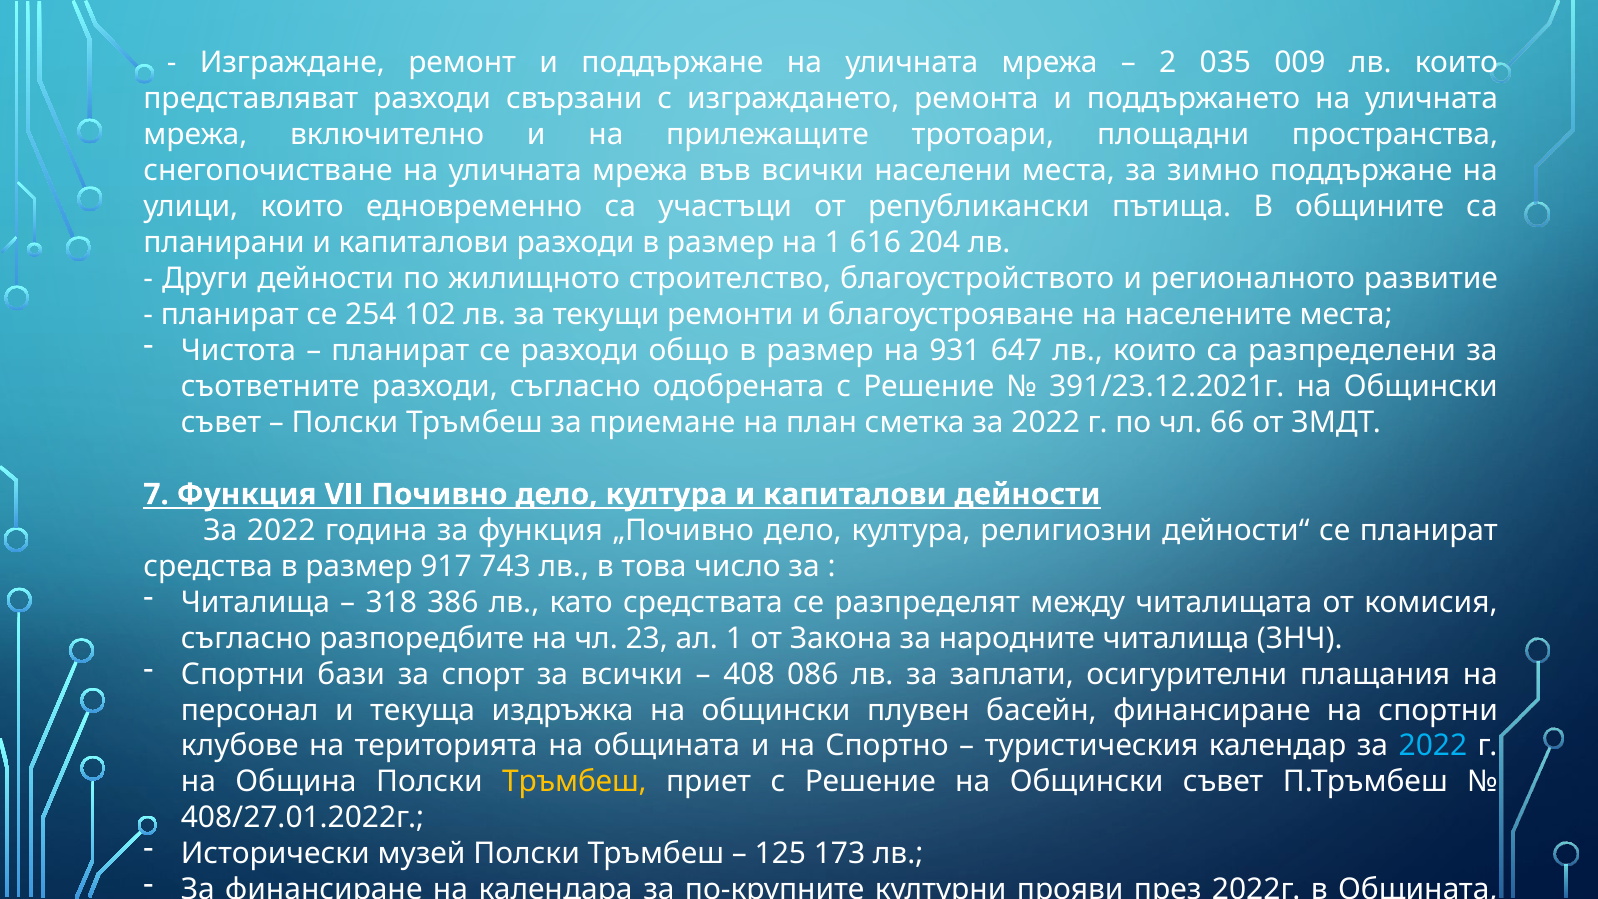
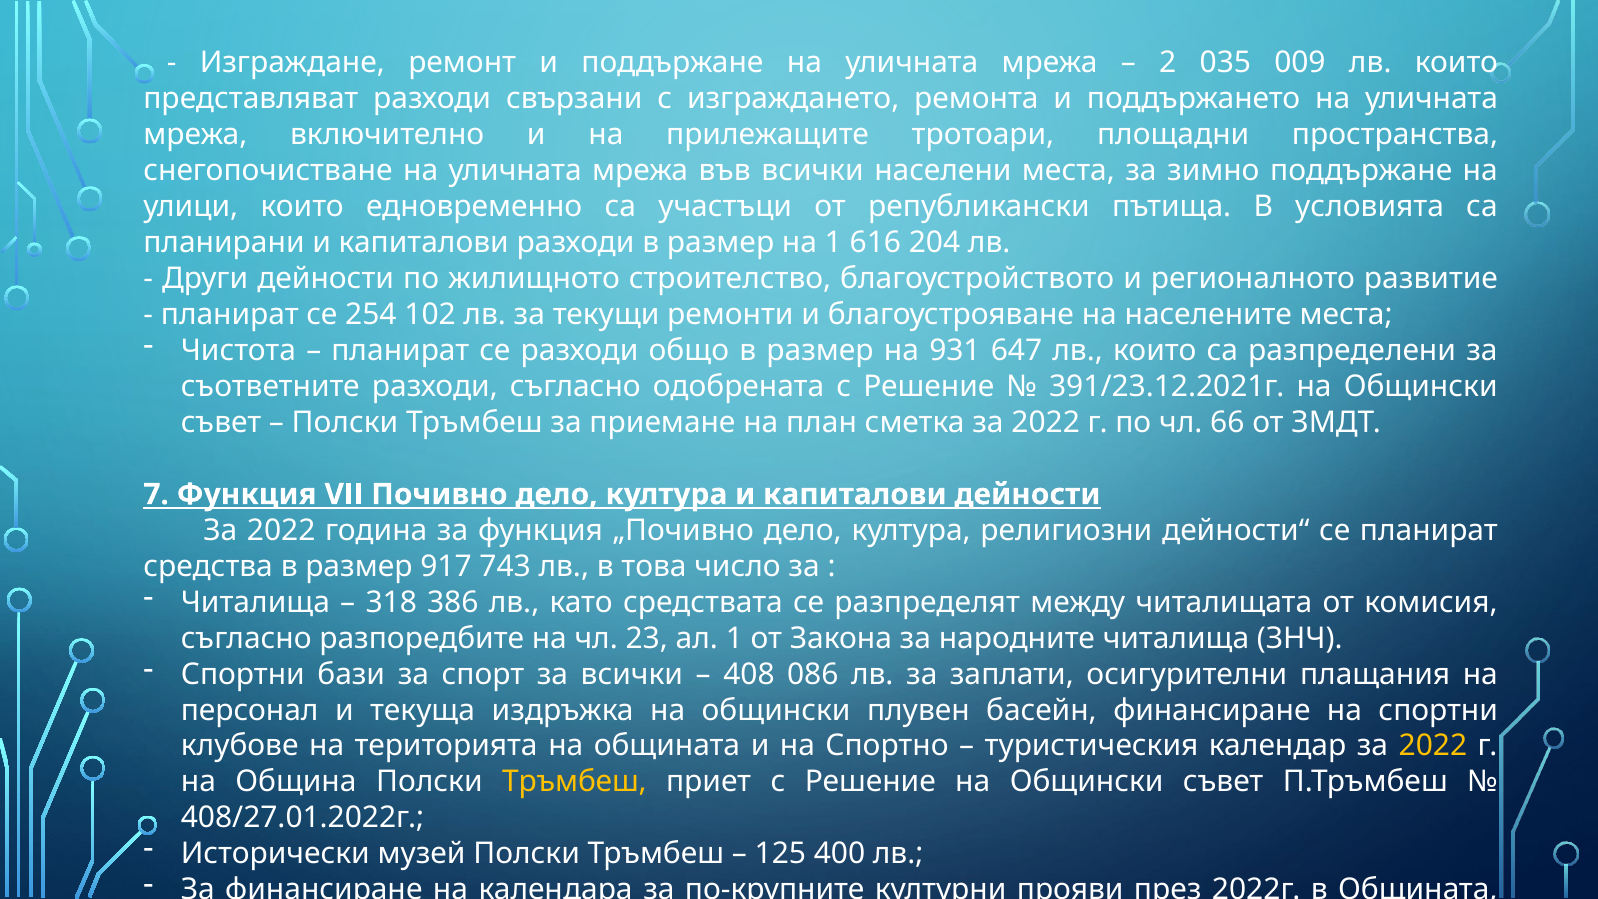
общините: общините -> условията (1370, 207)
2022 colour: light blue -> yellow (1433, 746)
173: 173 -> 400 (839, 854)
